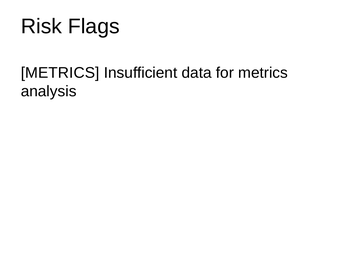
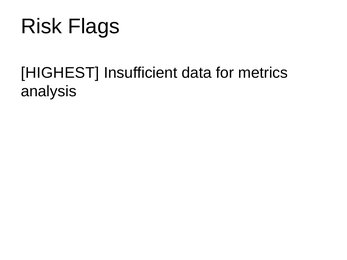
METRICS: METRICS -> HIGHEST (60, 73)
